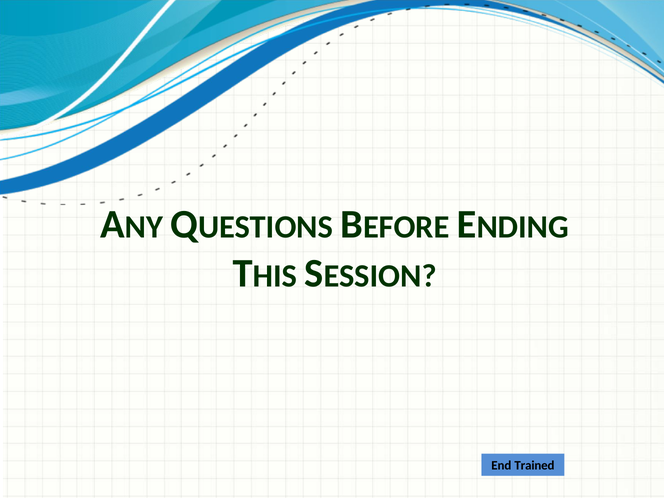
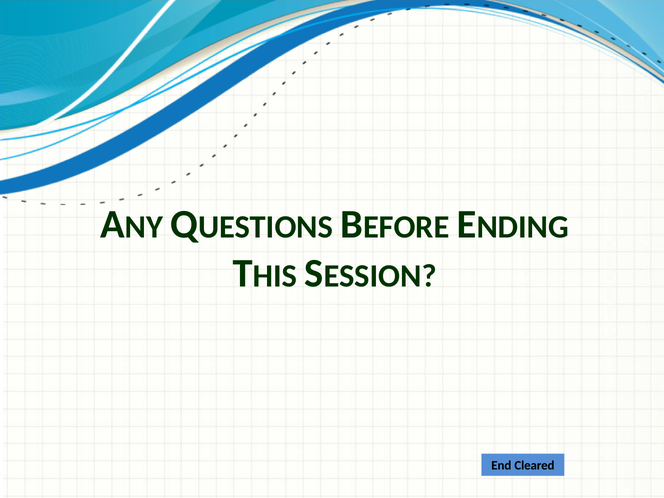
Trained: Trained -> Cleared (534, 466)
